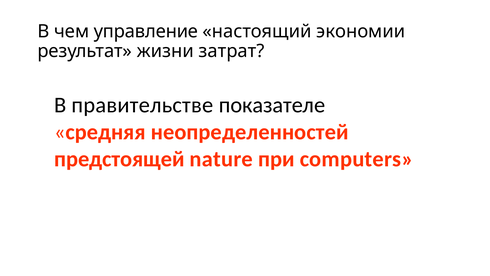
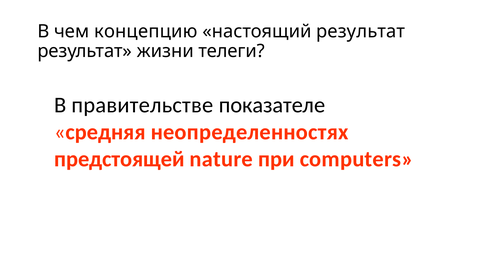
управление: управление -> концепцию (146, 31)
настоящий экономии: экономии -> результат (361, 31)
затрат: затрат -> телеги (232, 51)
неопределенностей: неопределенностей -> неопределенностях (250, 132)
